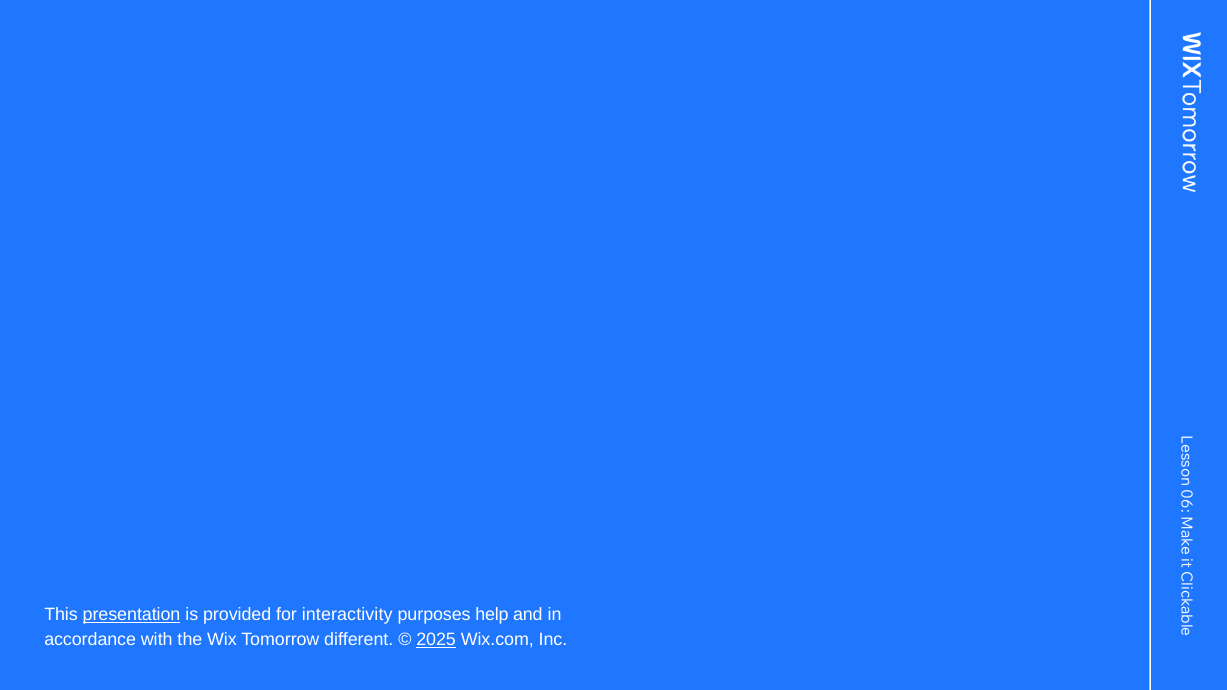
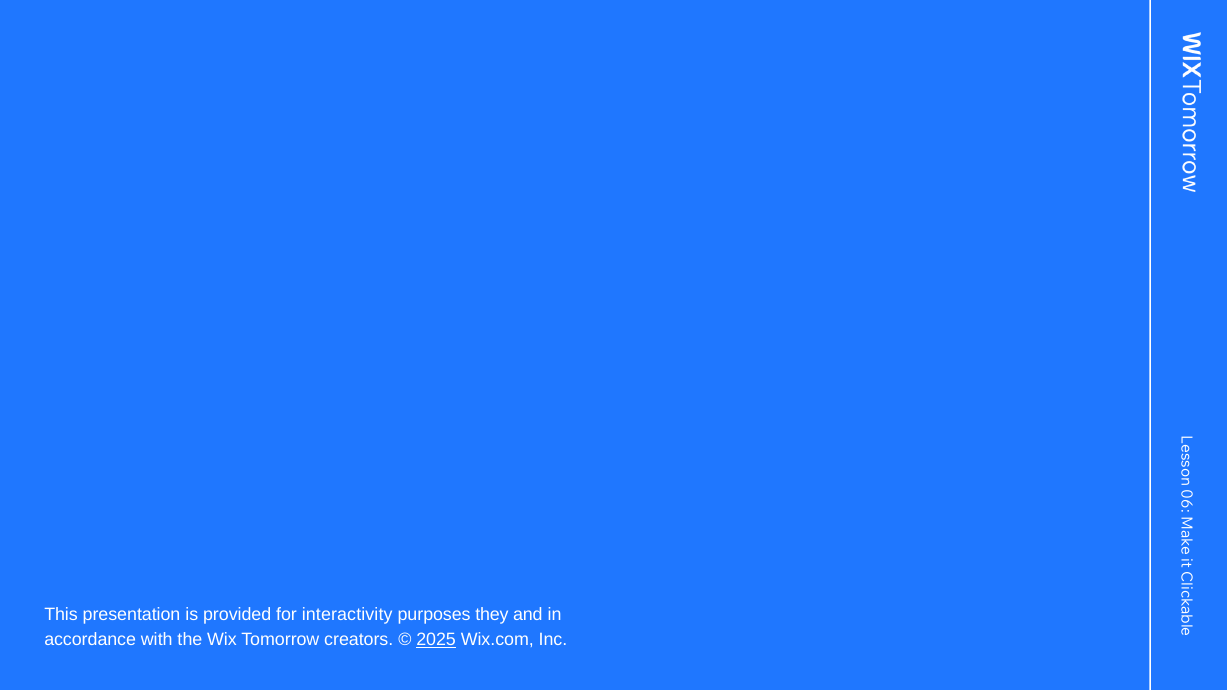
presentation underline: present -> none (132, 615)
help: help -> they (492, 615)
different: different -> creators (359, 640)
